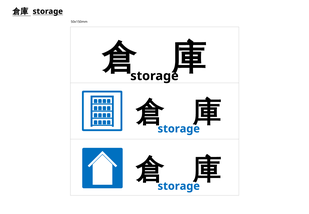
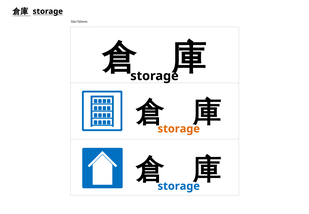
storage colour: blue -> orange (179, 129)
